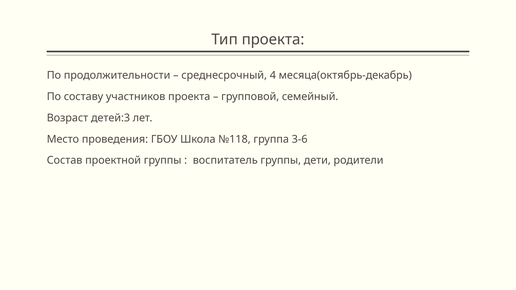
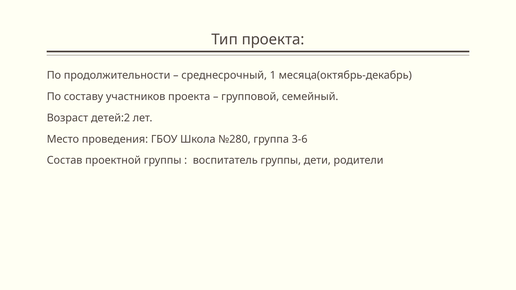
4: 4 -> 1 (273, 75)
детей:3: детей:3 -> детей:2 (111, 118)
№118: №118 -> №280 (234, 139)
